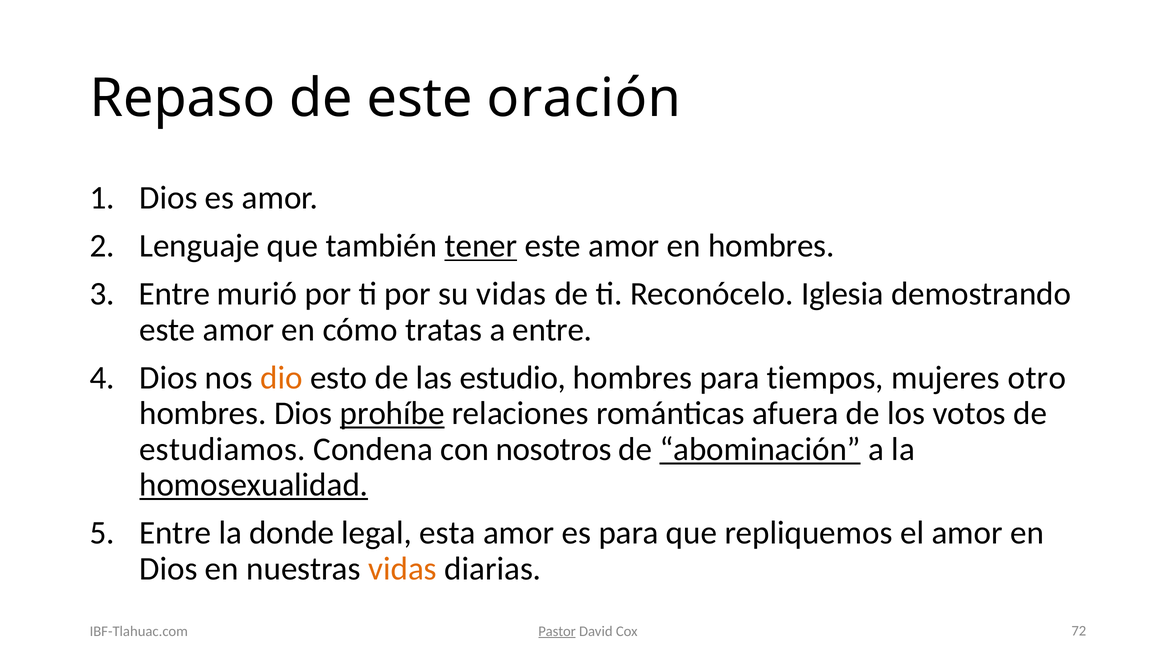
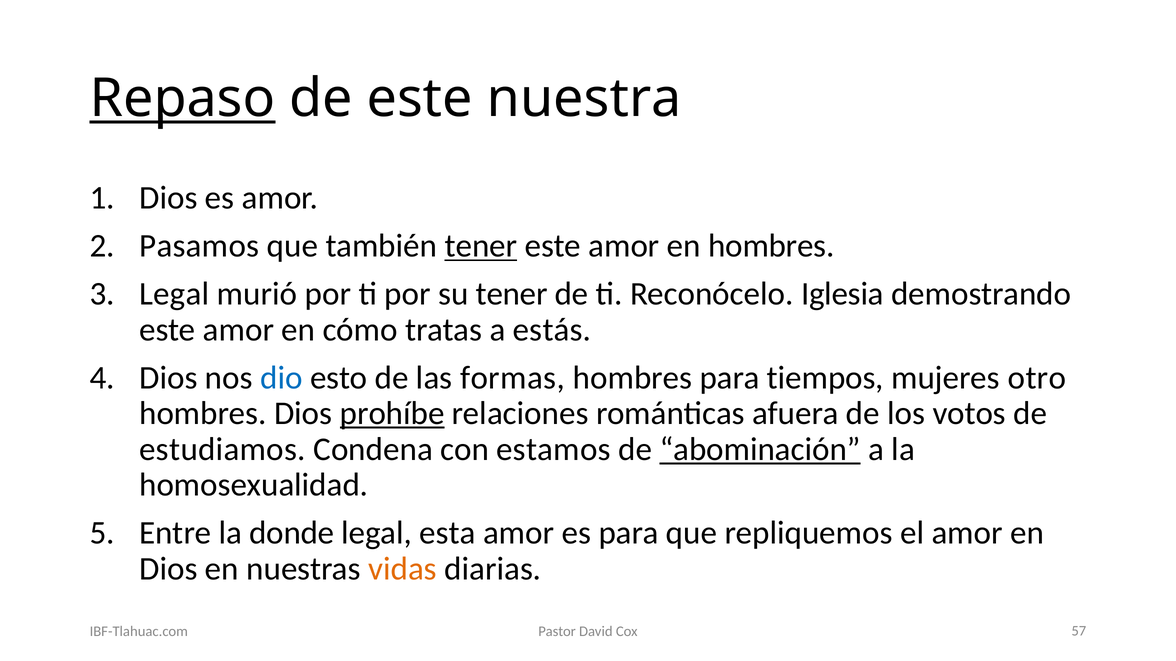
Repaso underline: none -> present (182, 99)
oración: oración -> nuestra (584, 99)
Lenguaje: Lenguaje -> Pasamos (199, 246)
Entre: Entre -> Legal (174, 294)
su vidas: vidas -> tener (512, 294)
a entre: entre -> estás (552, 330)
dio colour: orange -> blue (281, 378)
estudio: estudio -> formas (513, 378)
nosotros: nosotros -> estamos (553, 450)
homosexualidad underline: present -> none (254, 485)
Pastor underline: present -> none (557, 632)
72: 72 -> 57 (1079, 632)
